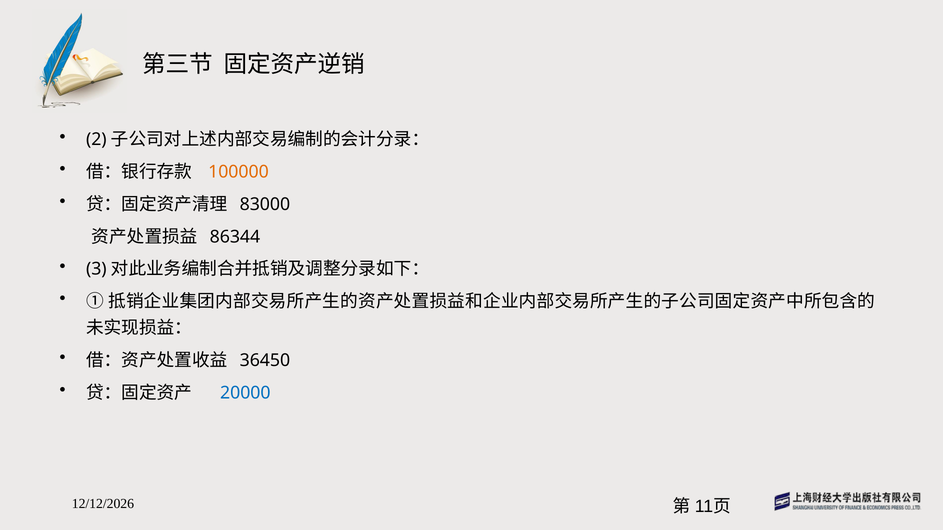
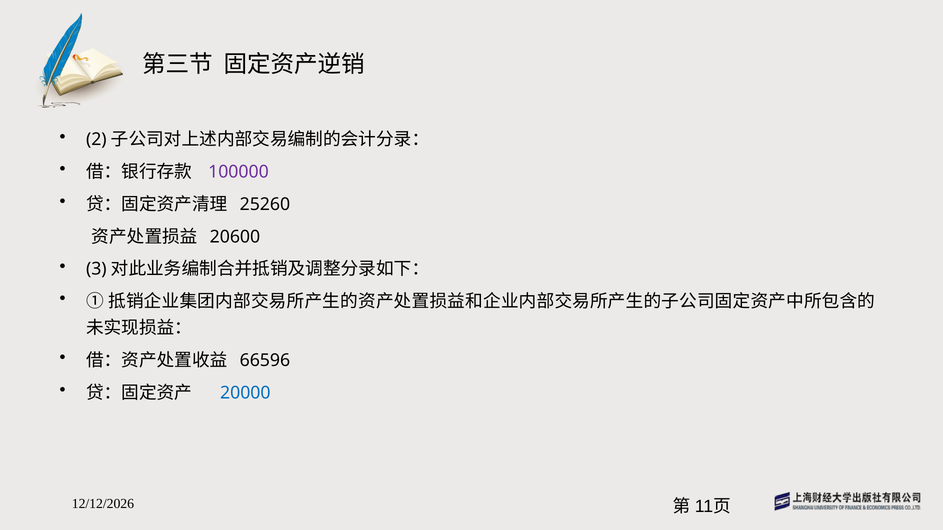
100000 colour: orange -> purple (238, 172)
83000: 83000 -> 25260 (265, 205)
86344: 86344 -> 20600 (235, 237)
36450: 36450 -> 66596 (265, 361)
